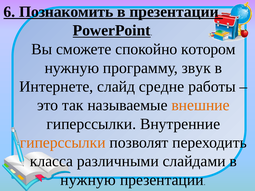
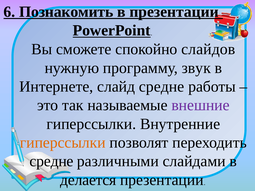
котором: котором -> слайдов (208, 49)
внешние colour: orange -> purple (201, 105)
класса: класса -> средне (52, 161)
нужную: нужную -> делается (88, 180)
